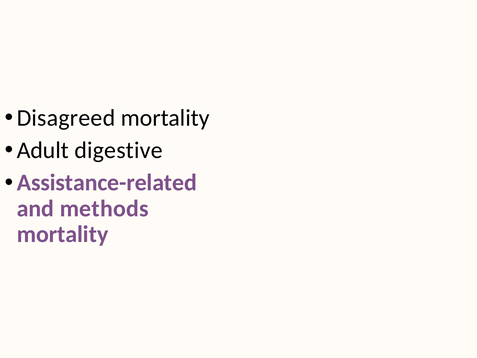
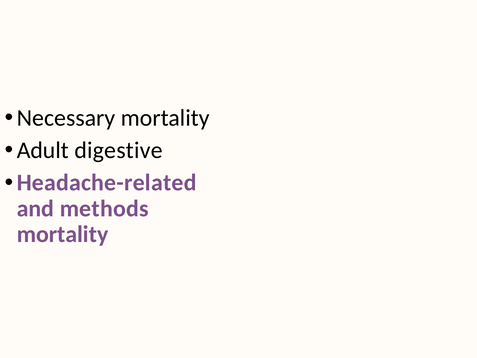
Disagreed: Disagreed -> Necessary (66, 118)
Assistance-related: Assistance-related -> Headache-related (107, 183)
